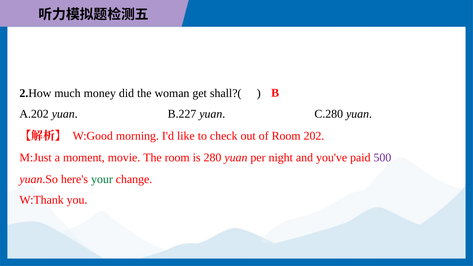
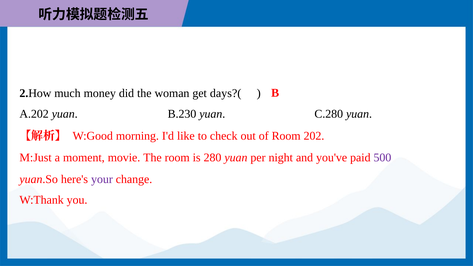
shall?(: shall?( -> days?( (226, 93)
B.227: B.227 -> B.230 (182, 114)
your colour: green -> purple (102, 179)
